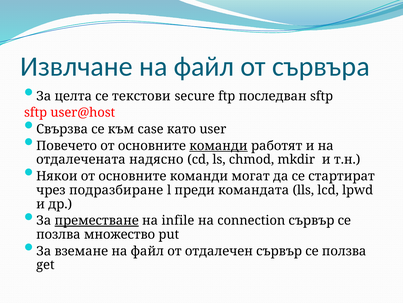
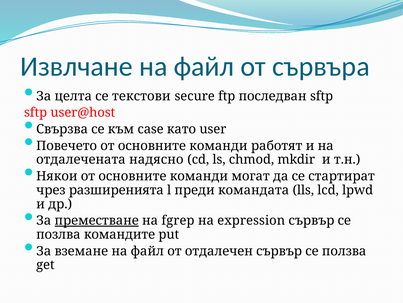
команди underline: present -> none (218, 145)
подразбиране: подразбиране -> разширенията (116, 190)
infile: infile -> fgrep (178, 220)
connection: connection -> expression (251, 220)
множество: множество -> командите (120, 234)
